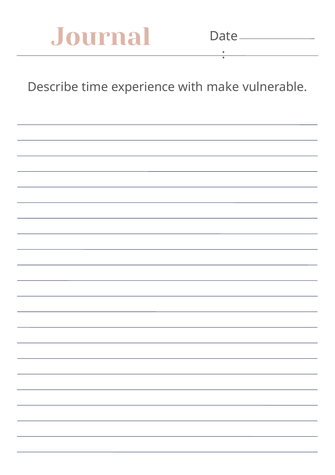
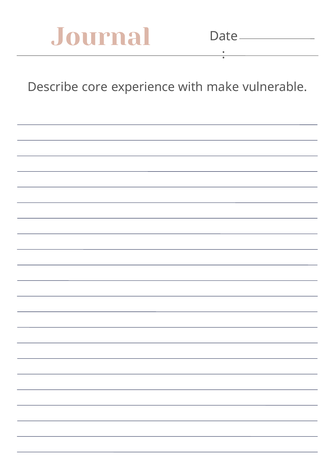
time: time -> core (95, 87)
